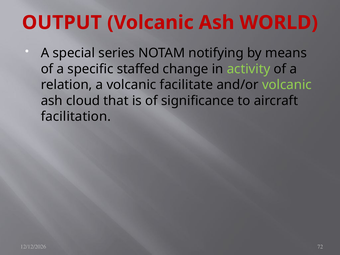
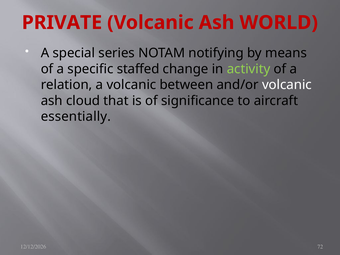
OUTPUT: OUTPUT -> PRIVATE (62, 23)
facilitate: facilitate -> between (186, 85)
volcanic colour: light green -> white (287, 85)
facilitation: facilitation -> essentially (76, 117)
